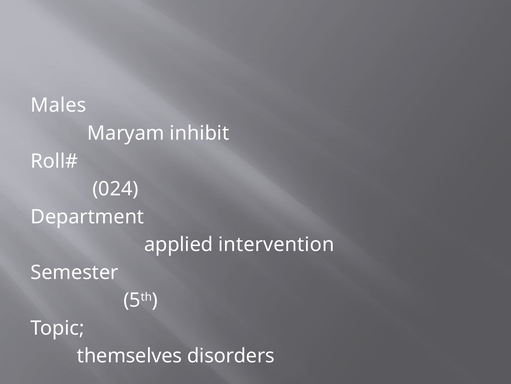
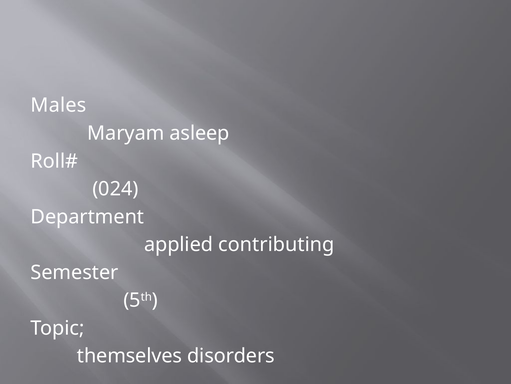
inhibit: inhibit -> asleep (200, 133)
intervention: intervention -> contributing (276, 244)
